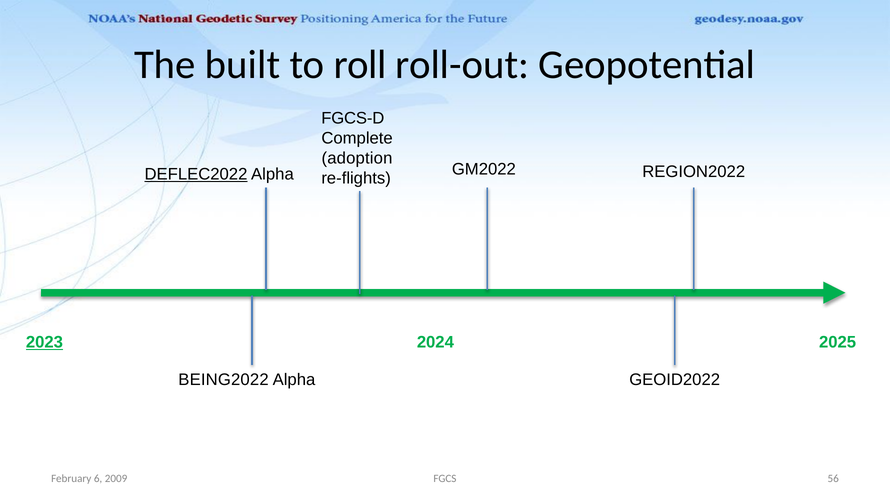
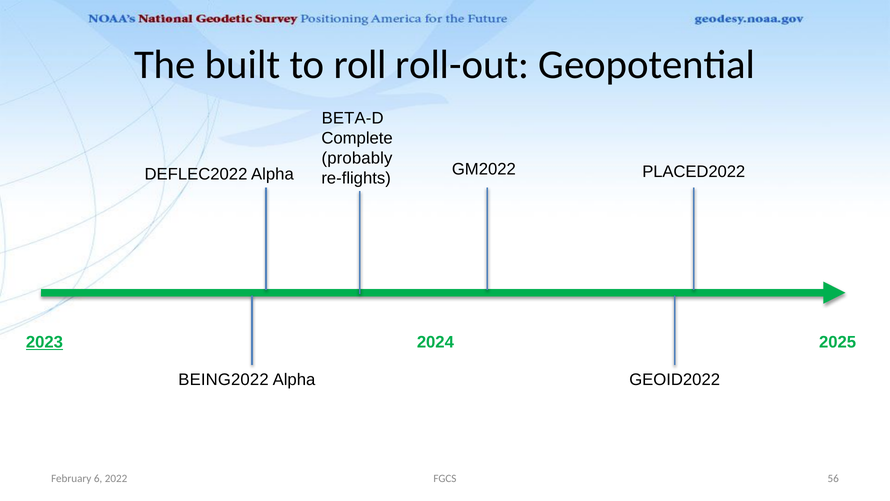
FGCS-D: FGCS-D -> BETA-D (353, 118)
adoption: adoption -> probably (357, 158)
DEFLEC2022 underline: present -> none (196, 174)
REGION2022: REGION2022 -> PLACED2022 (694, 172)
2009: 2009 -> 2022 (116, 478)
